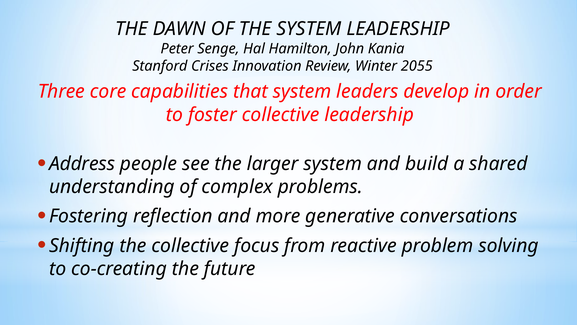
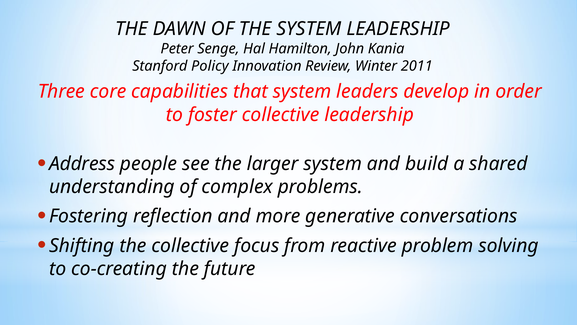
Crises: Crises -> Policy (210, 66)
2055: 2055 -> 2011 (417, 66)
